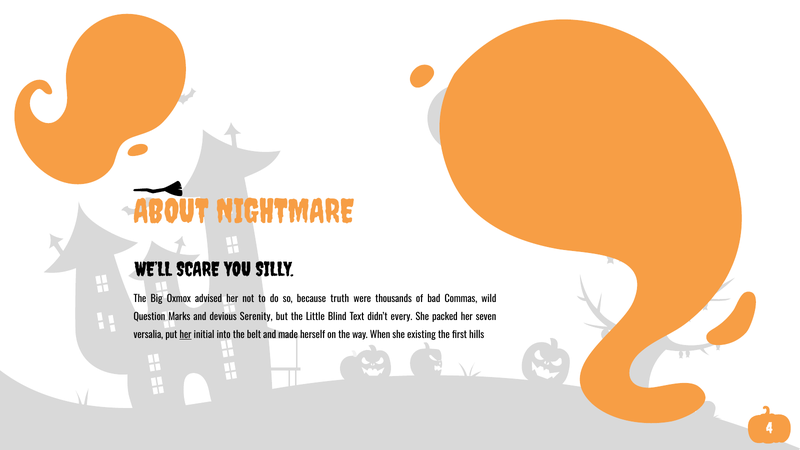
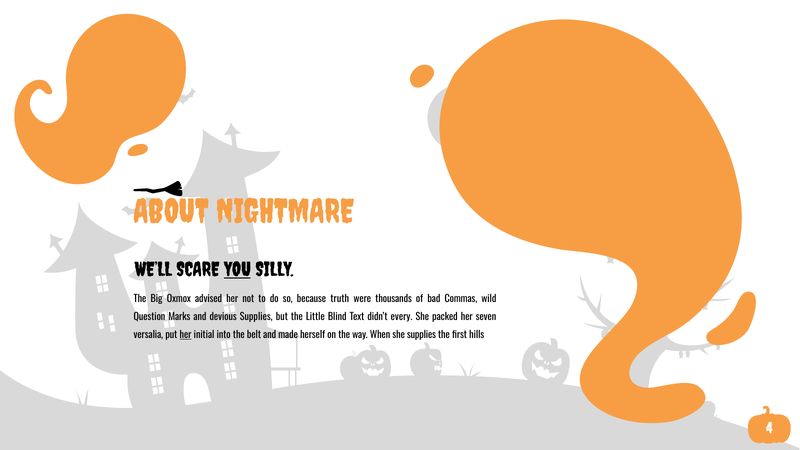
YOU underline: none -> present (237, 269)
devious Serenity: Serenity -> Supplies (256, 317)
she existing: existing -> supplies (421, 335)
